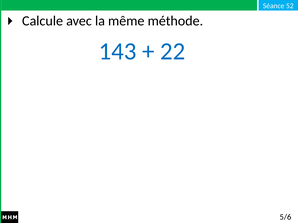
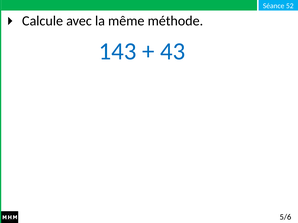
22: 22 -> 43 (173, 51)
